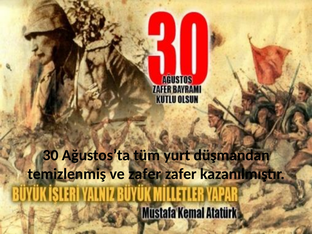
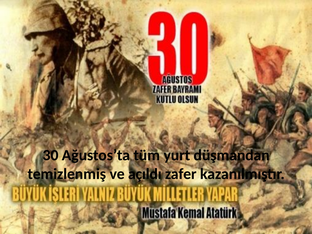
ve zafer: zafer -> açıldı (145, 174)
